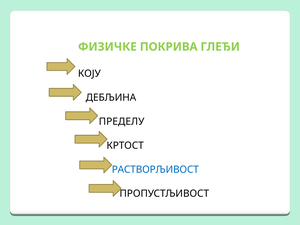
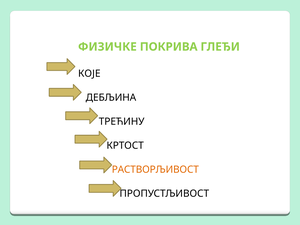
КОЈУ: КОЈУ -> КОЈЕ (89, 74)
ПРЕДЕЛУ: ПРЕДЕЛУ -> ТРЕЋИНУ (122, 122)
РАСТВОРЉИВОСТ colour: blue -> orange (155, 170)
